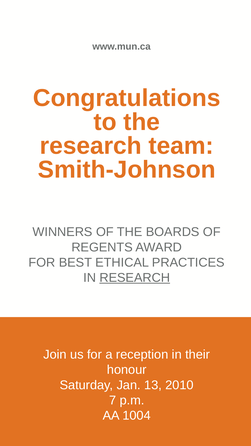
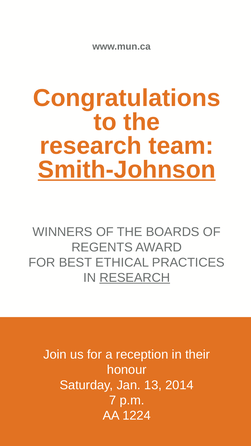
Smith-Johnson underline: none -> present (127, 170)
2010: 2010 -> 2014 (179, 385)
1004: 1004 -> 1224 (137, 416)
